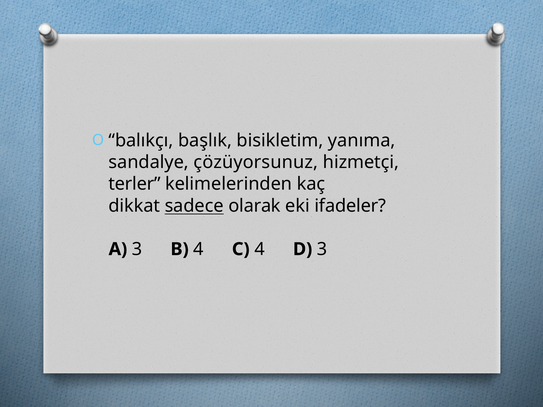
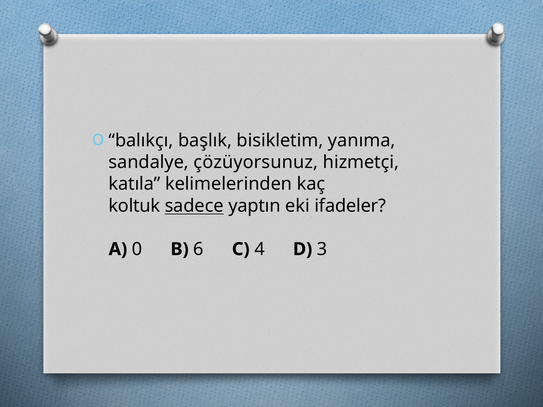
terler: terler -> katıla (135, 184)
dikkat: dikkat -> koltuk (134, 206)
olarak: olarak -> yaptın (255, 206)
A 3: 3 -> 0 (137, 249)
B 4: 4 -> 6 (199, 249)
